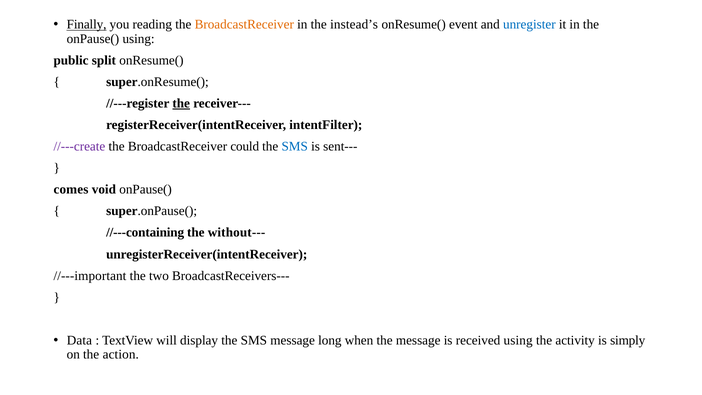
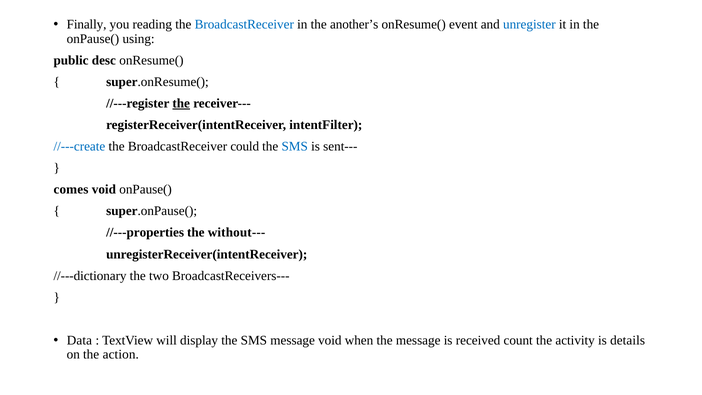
Finally underline: present -> none (87, 24)
BroadcastReceiver colour: orange -> blue (244, 24)
instead’s: instead’s -> another’s (354, 24)
split: split -> desc (104, 60)
//---create colour: purple -> blue (79, 146)
//---containing: //---containing -> //---properties (145, 233)
//---important: //---important -> //---dictionary (90, 276)
message long: long -> void (330, 340)
received using: using -> count (518, 340)
simply: simply -> details (628, 340)
